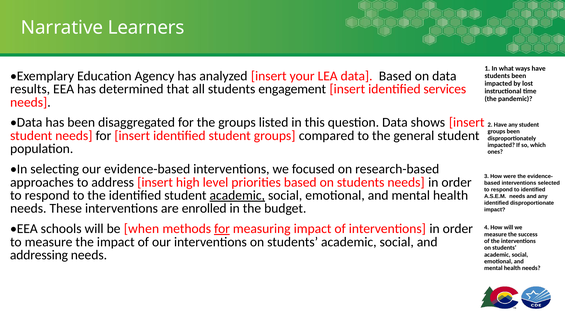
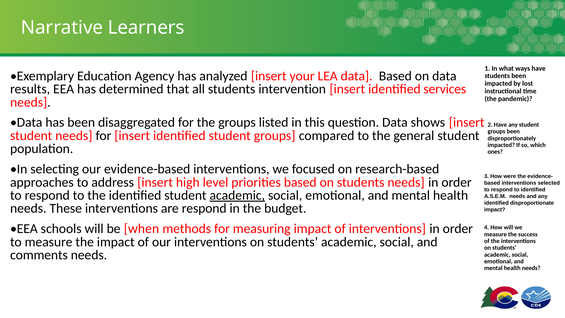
engagement: engagement -> intervention (292, 89)
are enrolled: enrolled -> respond (204, 208)
for underline: present -> none (222, 229)
addressing: addressing -> comments (39, 255)
